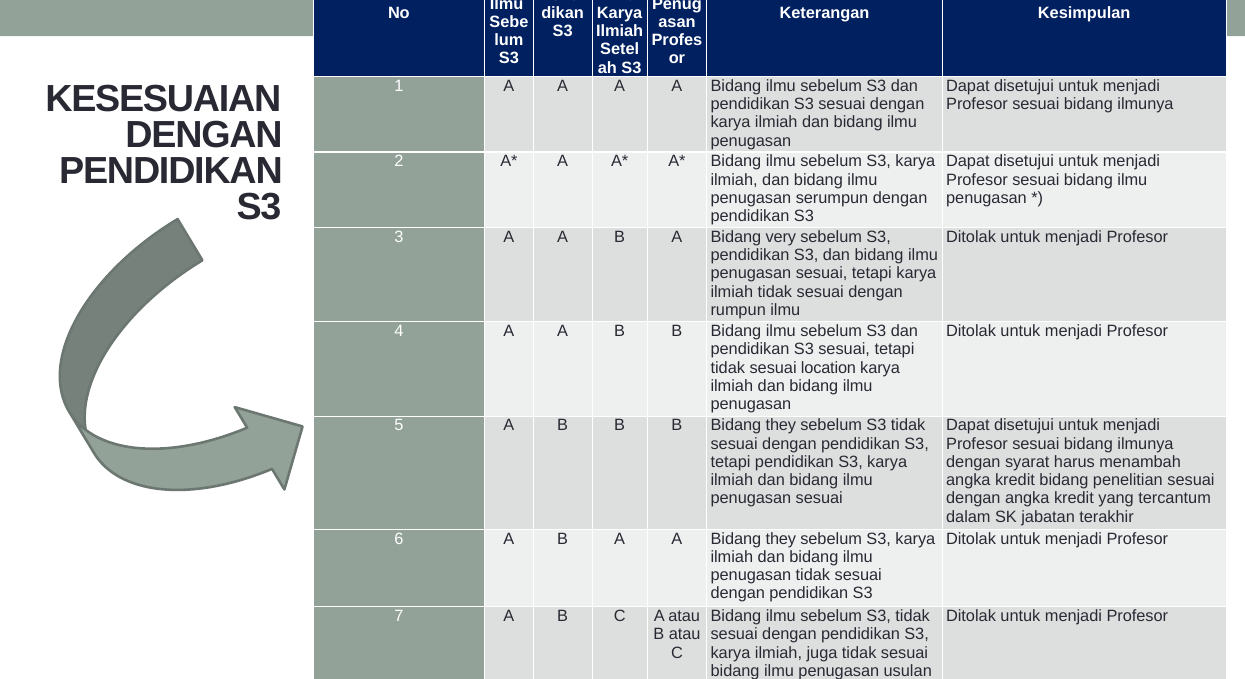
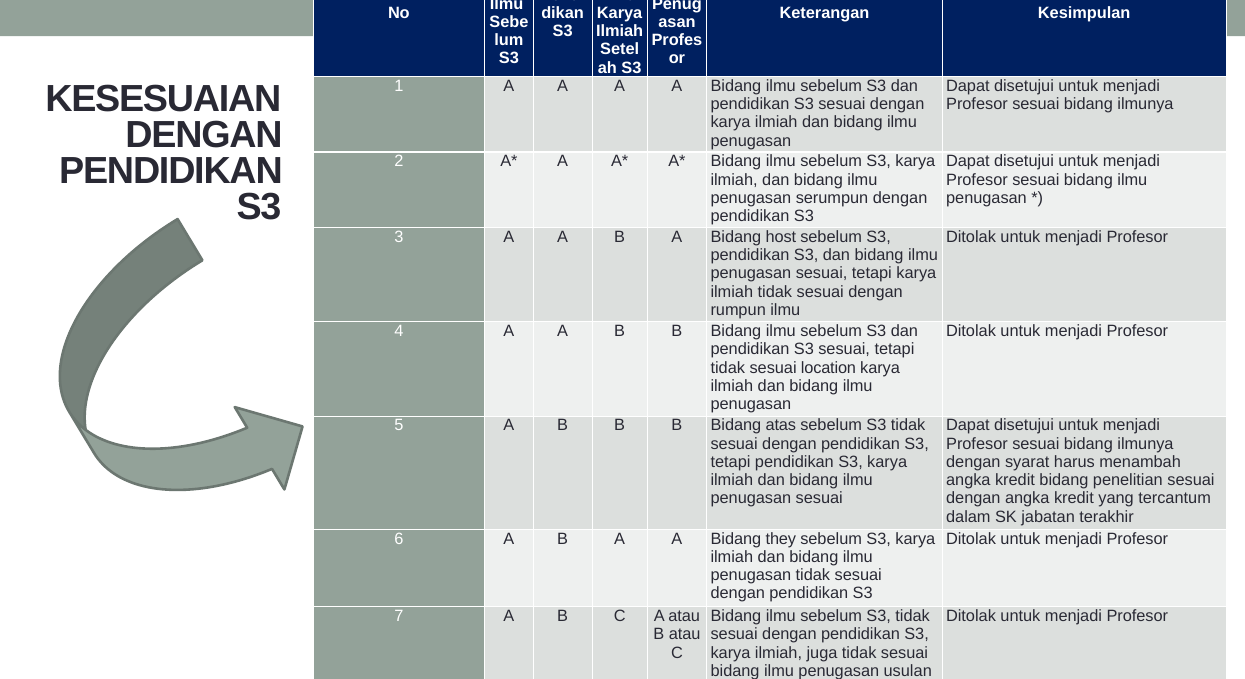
very: very -> host (781, 237)
B Bidang they: they -> atas (781, 426)
